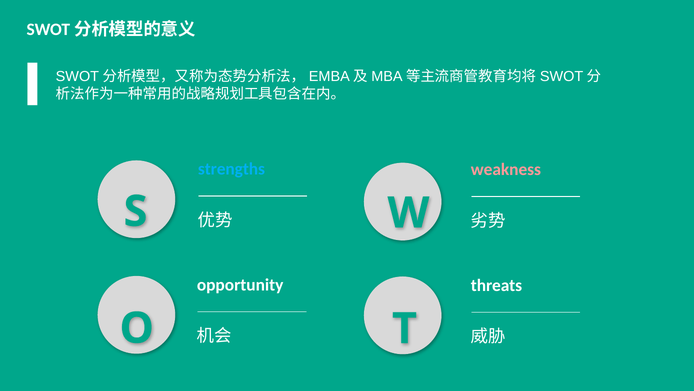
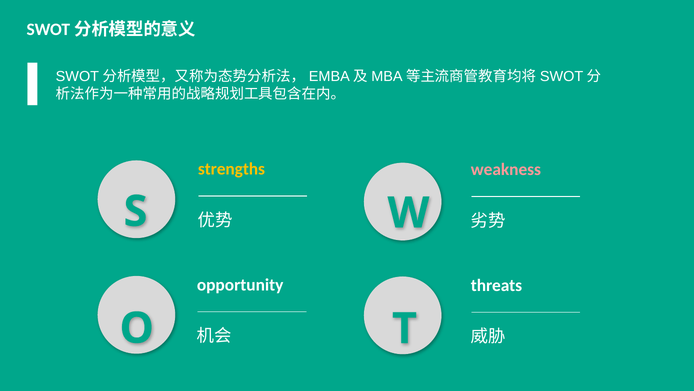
strengths colour: light blue -> yellow (231, 169)
